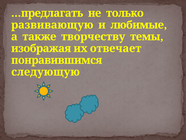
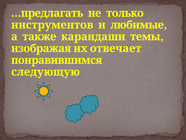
развивающую: развивающую -> инструментов (52, 25)
творчеству: творчеству -> карандаши (93, 37)
